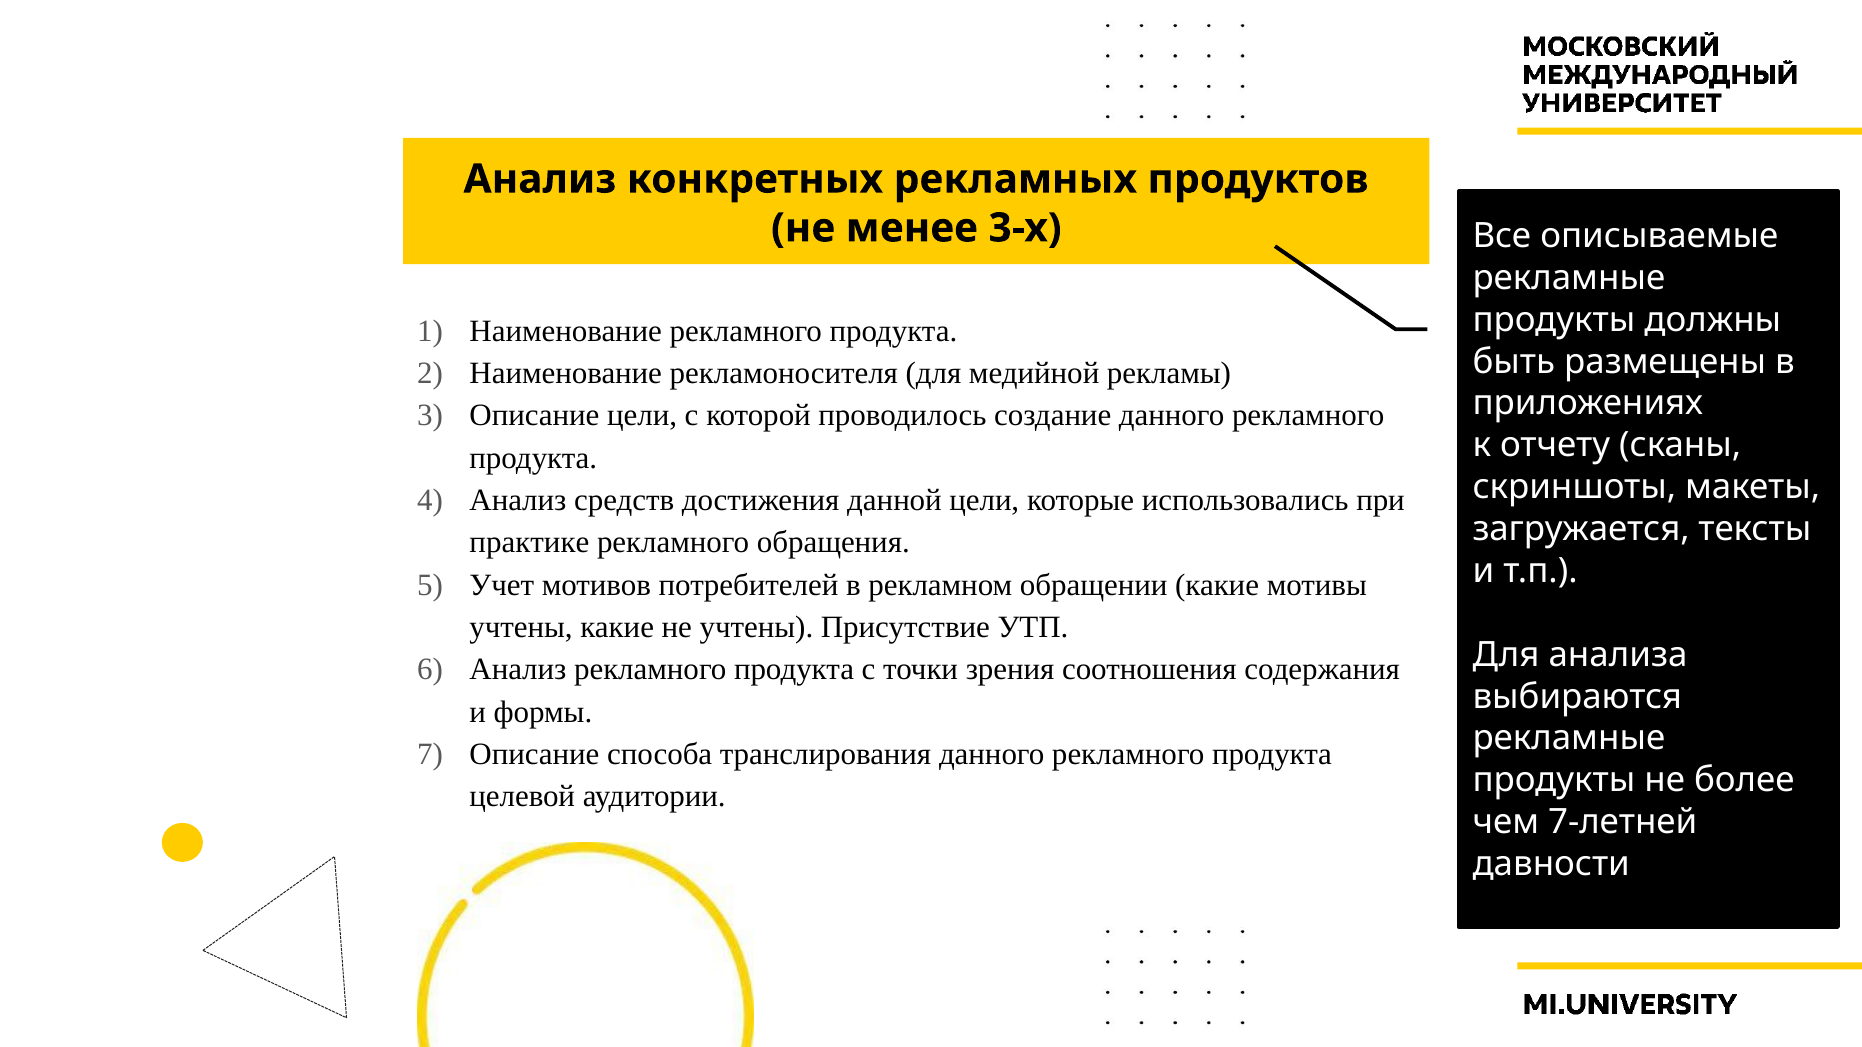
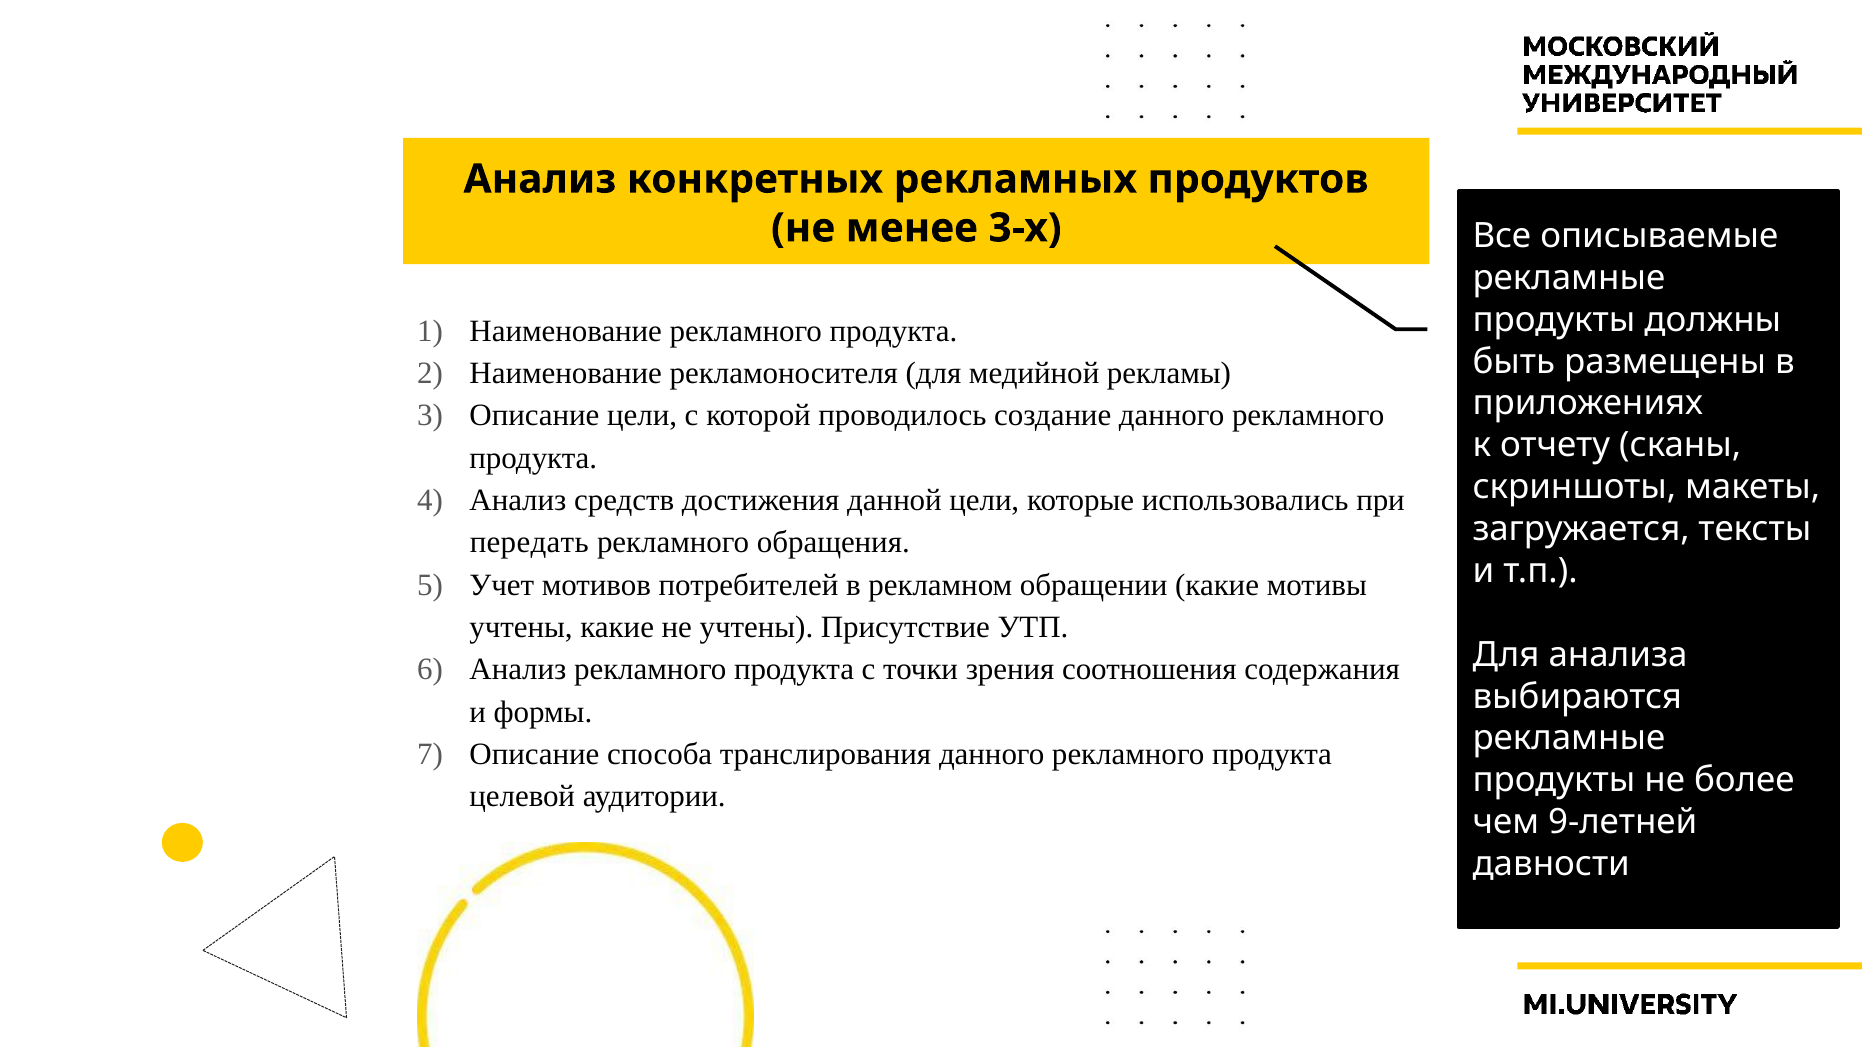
практике: практике -> передать (529, 543)
7-летней: 7-летней -> 9-летней (1623, 822)
